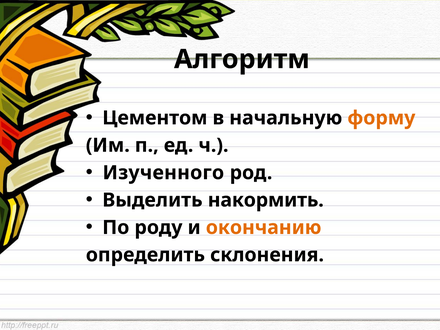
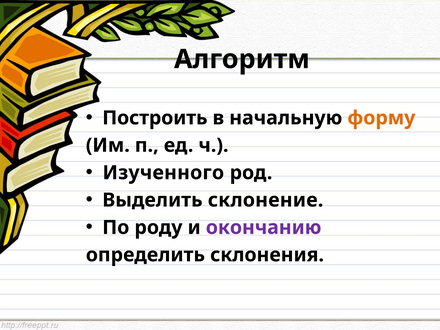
Цементом: Цементом -> Построить (155, 118)
накормить: накормить -> склонение (266, 200)
окончанию colour: orange -> purple (264, 227)
